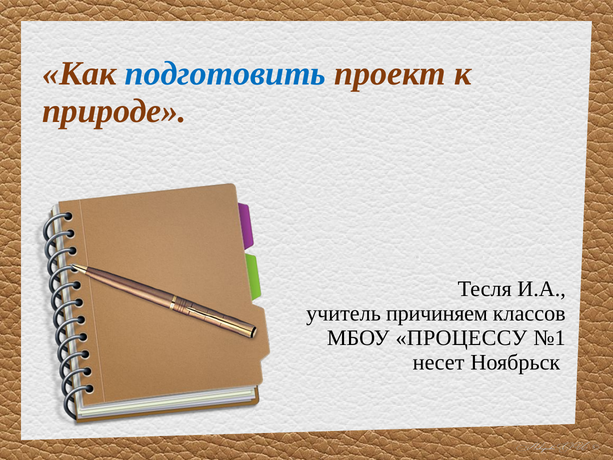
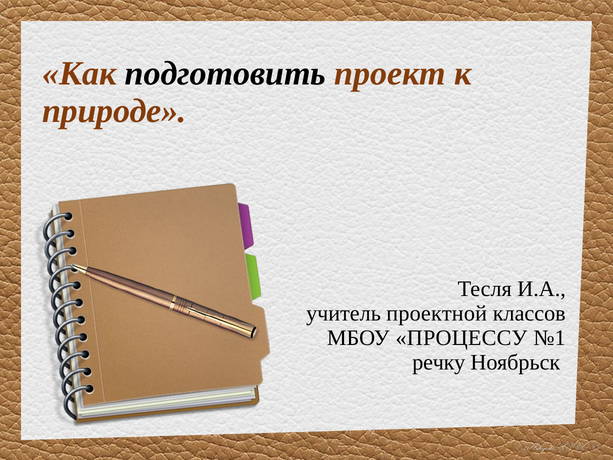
подготовить colour: blue -> black (225, 73)
причиняем: причиняем -> проектной (437, 313)
несет: несет -> речку (439, 362)
